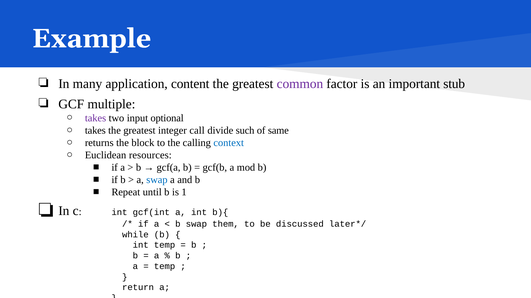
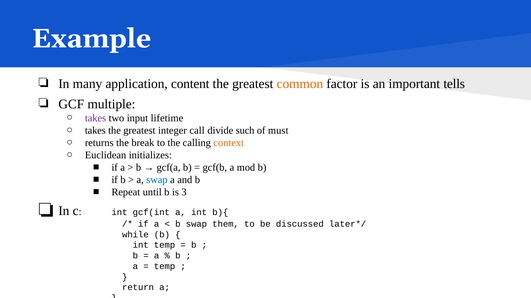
common colour: purple -> orange (300, 84)
stub: stub -> tells (454, 84)
optional: optional -> lifetime (167, 118)
same: same -> must (278, 131)
block: block -> break (143, 143)
context colour: blue -> orange (229, 143)
resources: resources -> initializes (150, 155)
1: 1 -> 3 (184, 193)
